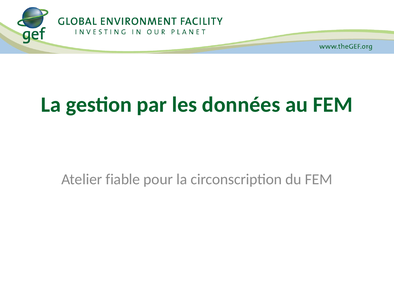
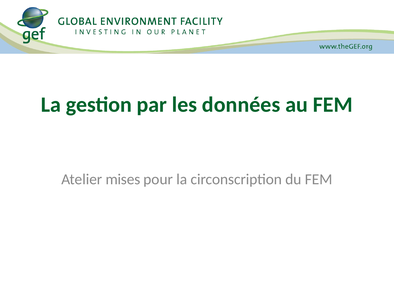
fiable: fiable -> mises (123, 180)
